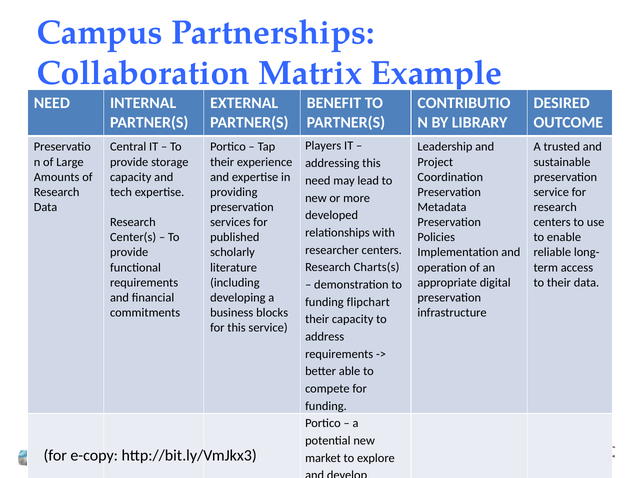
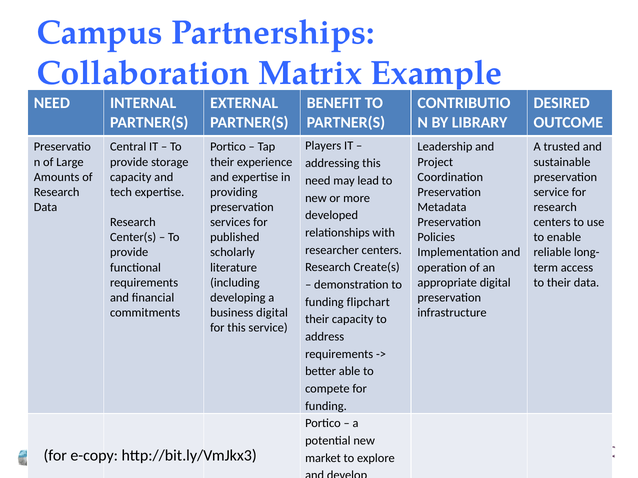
Charts(s: Charts(s -> Create(s (377, 268)
business blocks: blocks -> digital (272, 313)
